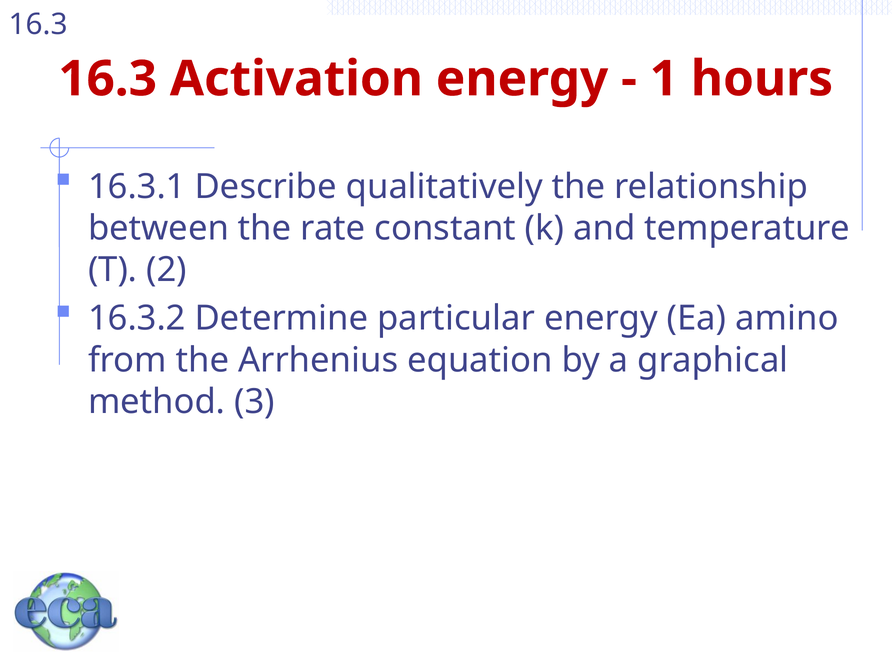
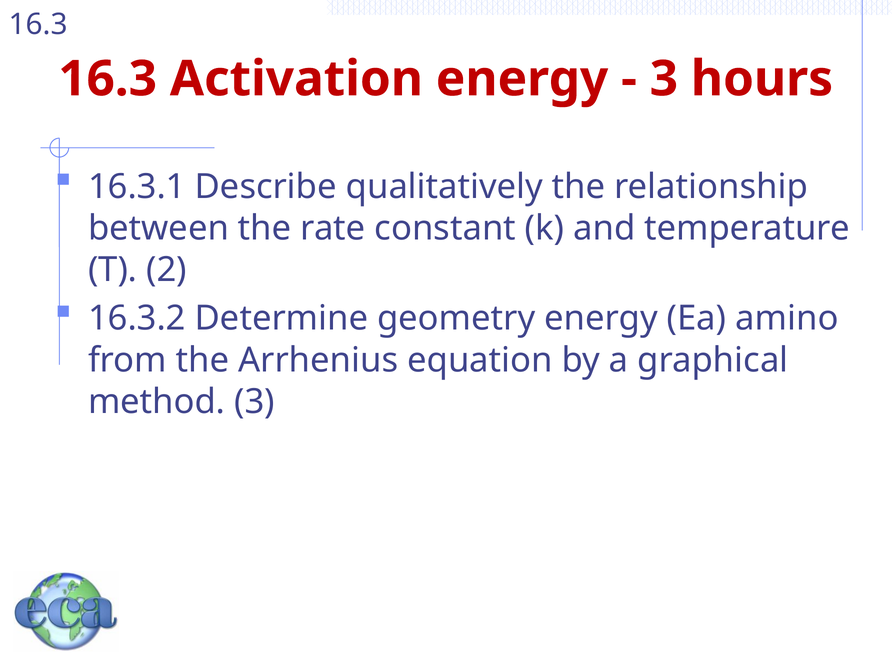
1: 1 -> 3 (664, 79)
particular: particular -> geometry (456, 318)
